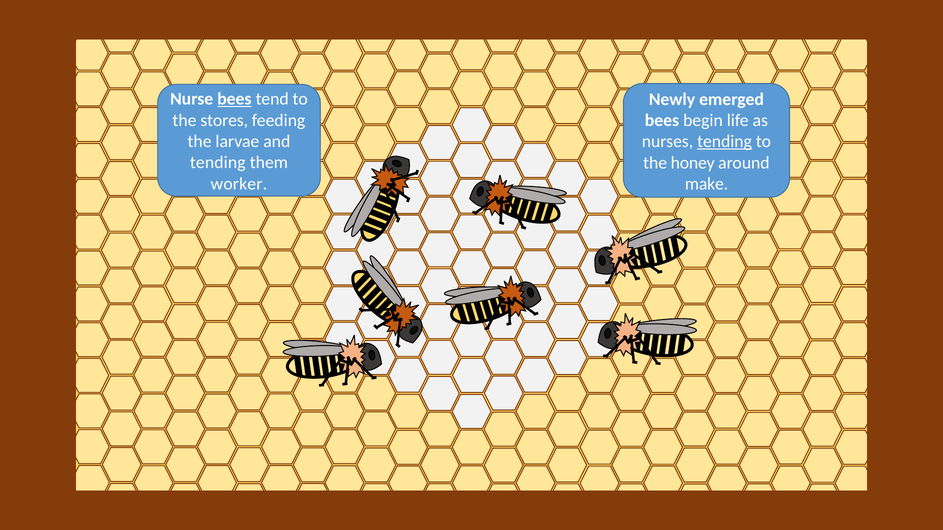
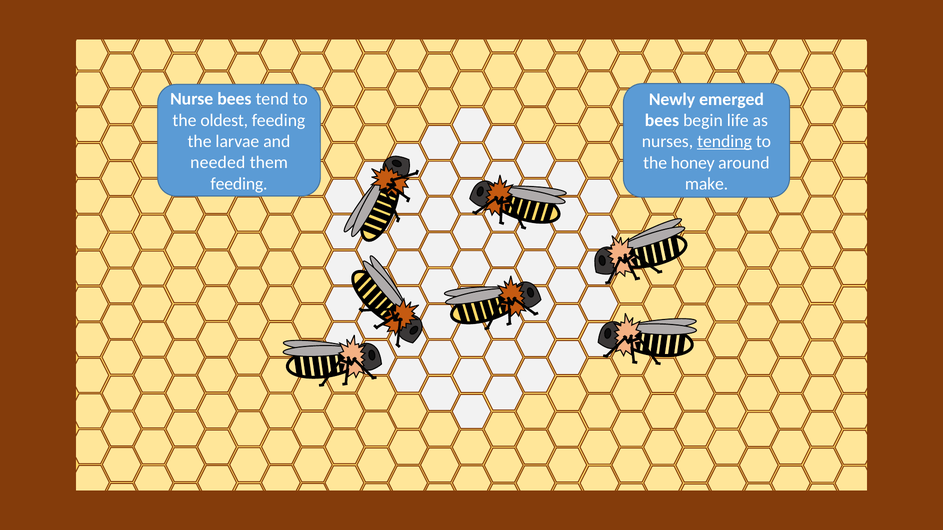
bees underline: present -> none (234, 99)
stores: stores -> oldest (224, 120)
tending: tending -> needed (218, 163)
worker: worker -> feeding (239, 184)
